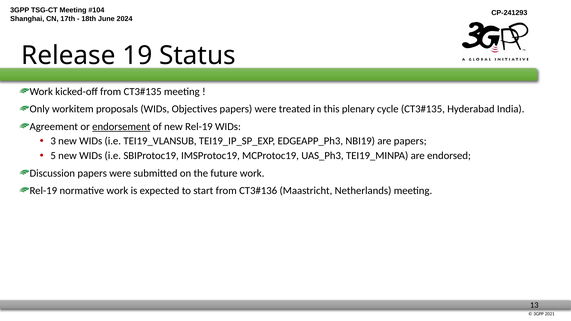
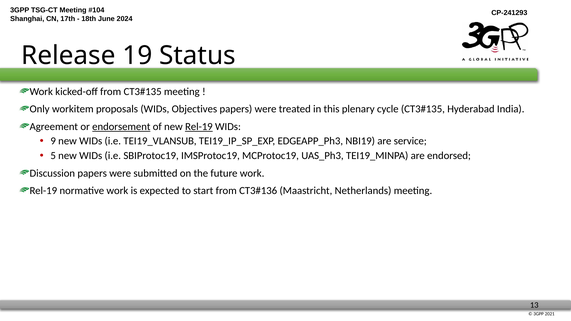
Rel-19 underline: none -> present (199, 127)
3: 3 -> 9 (53, 141)
are papers: papers -> service (410, 141)
